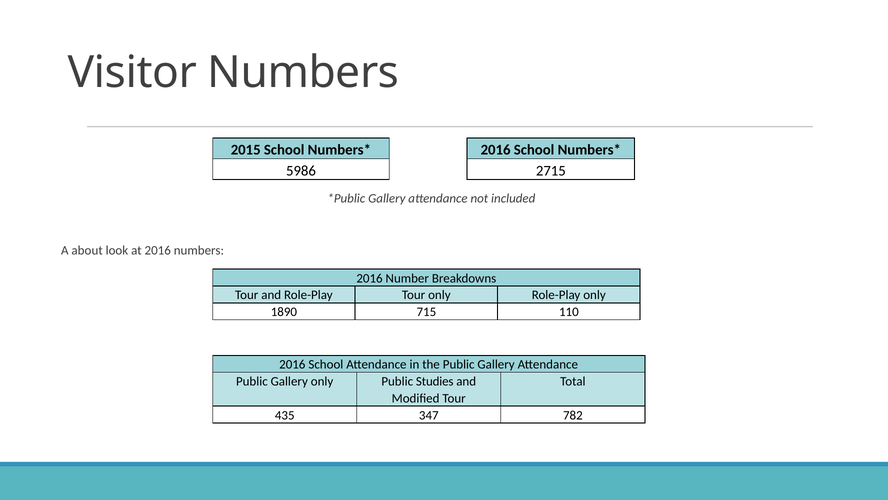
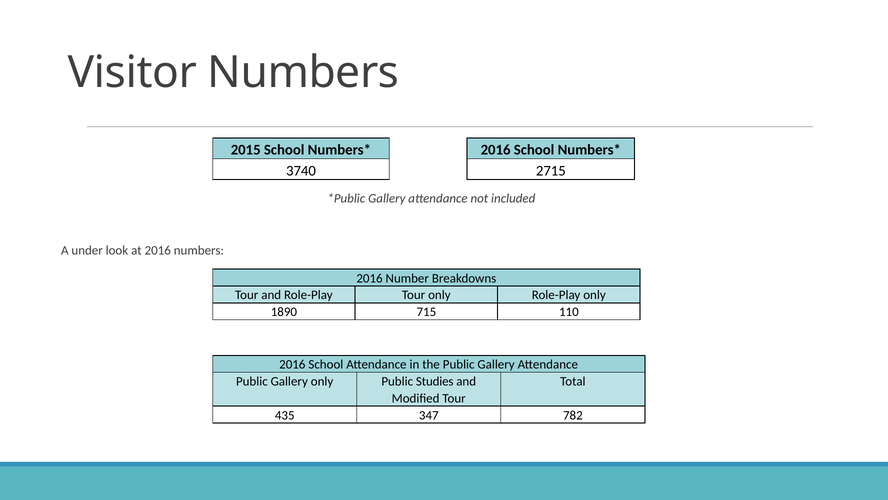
5986: 5986 -> 3740 (301, 170)
about: about -> under (87, 250)
